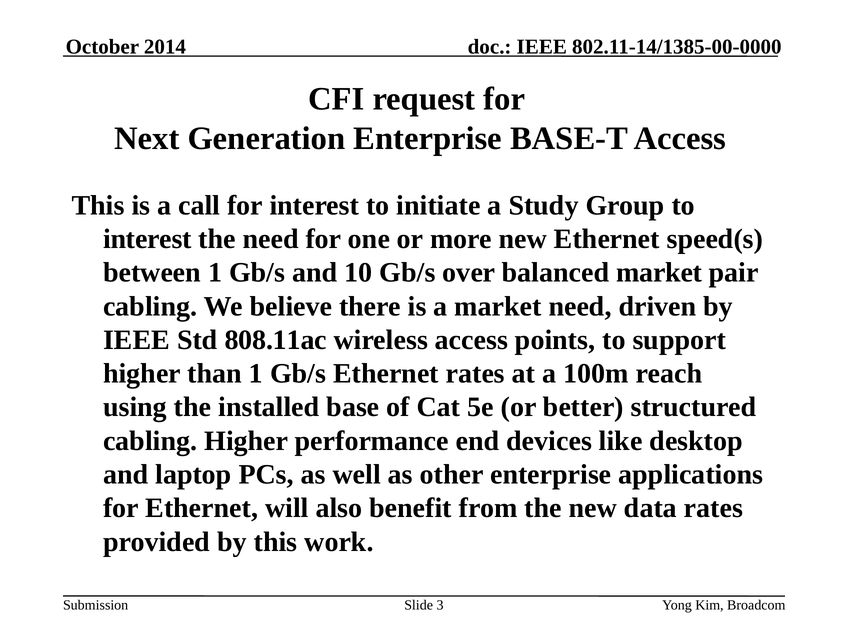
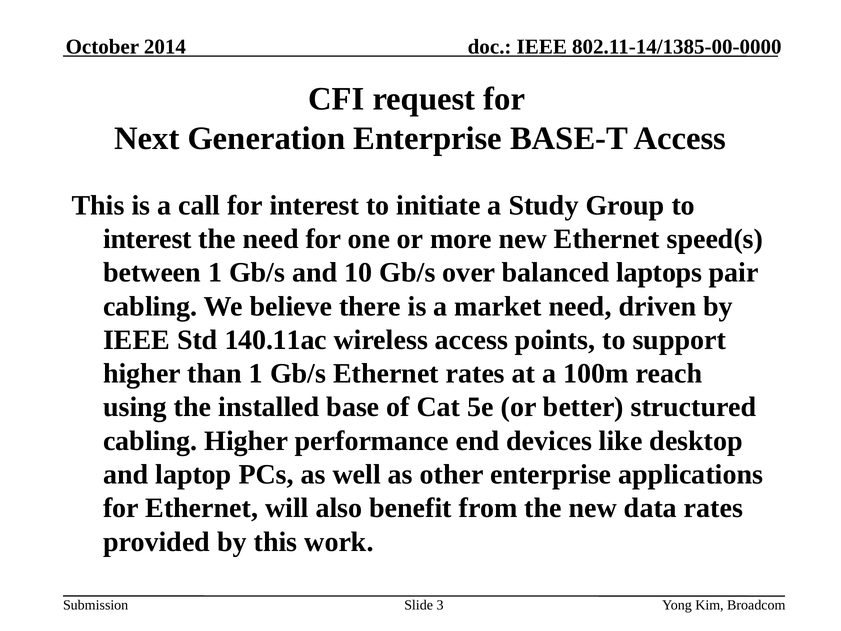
balanced market: market -> laptops (659, 273)
808.11ac: 808.11ac -> 140.11ac (276, 340)
